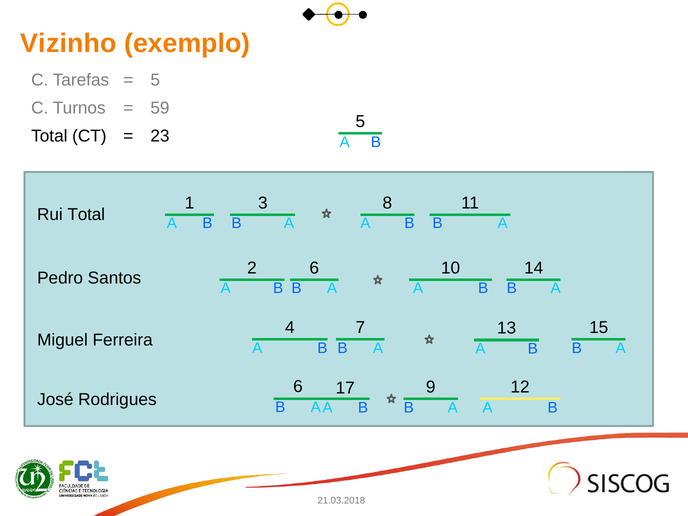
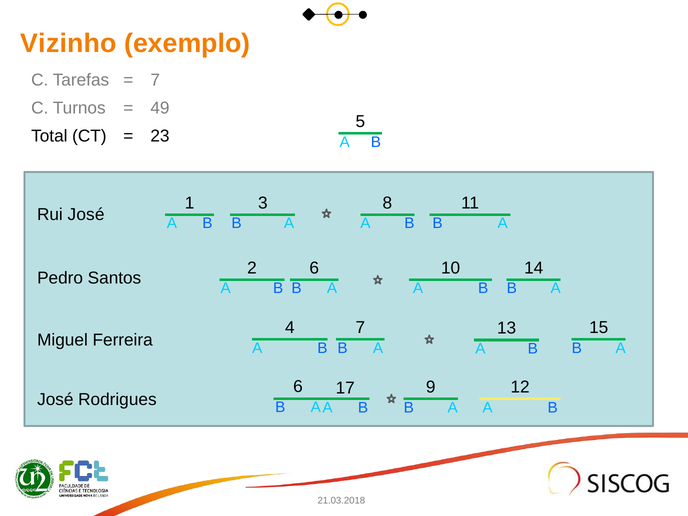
5: 5 -> 7 (155, 80)
59: 59 -> 49 (160, 108)
Rui Total: Total -> José (86, 215)
